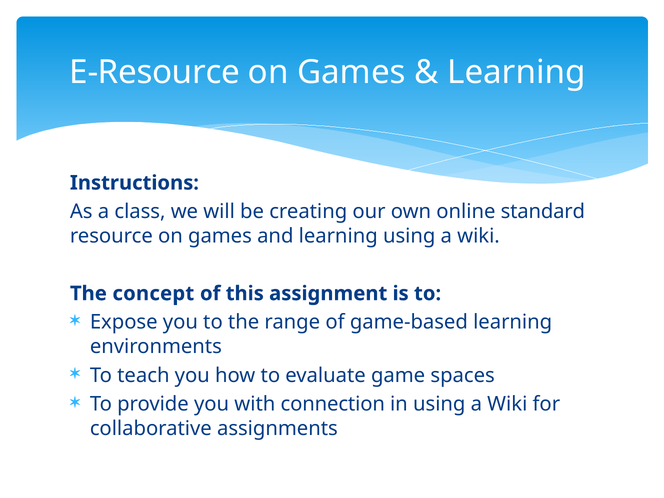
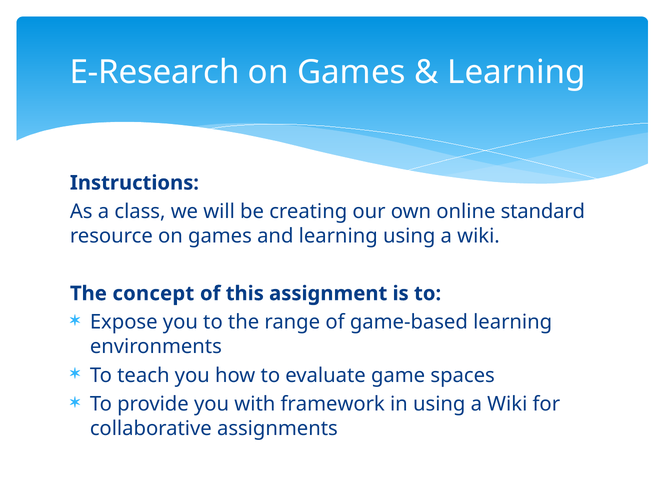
E-Resource: E-Resource -> E-Research (155, 72)
connection: connection -> framework (333, 404)
